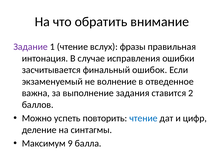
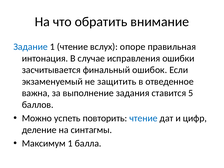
Задание colour: purple -> blue (31, 47)
фразы: фразы -> опоре (133, 47)
волнение: волнение -> защитить (117, 82)
2: 2 -> 5 (191, 93)
Максимум 9: 9 -> 1 (70, 143)
